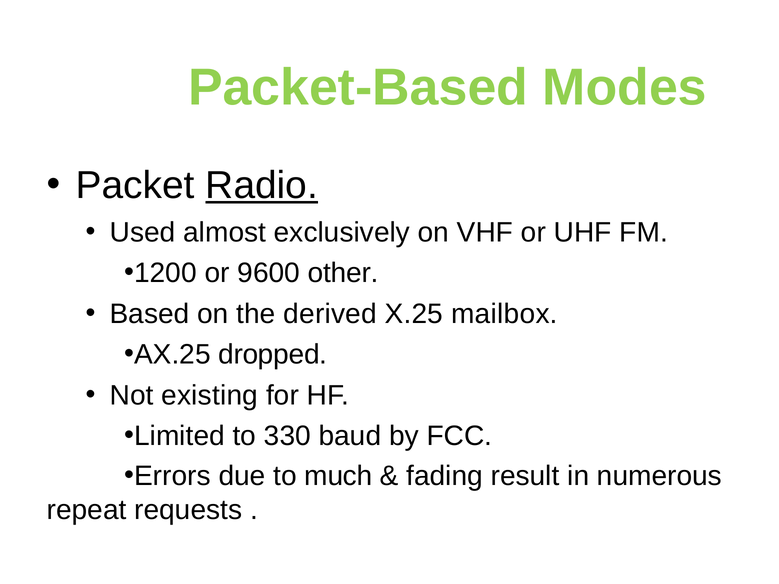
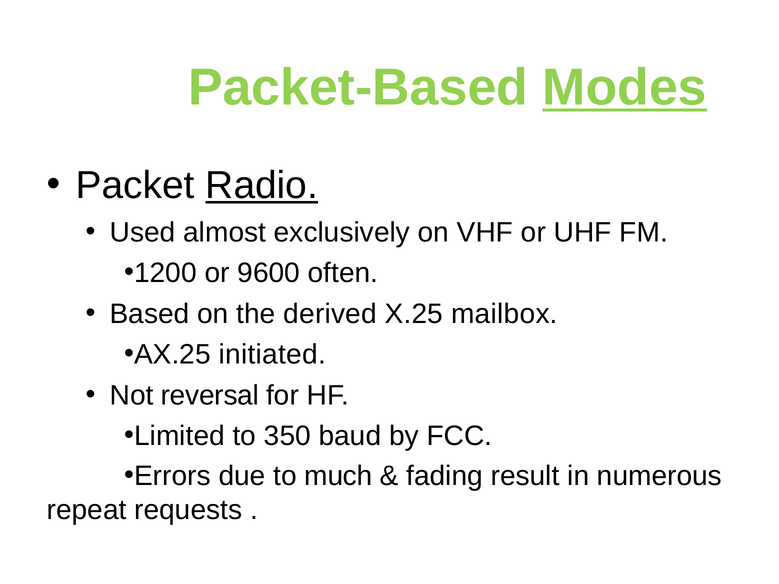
Modes underline: none -> present (625, 88)
other: other -> often (343, 273)
dropped: dropped -> initiated (272, 355)
existing: existing -> reversal (210, 396)
330: 330 -> 350 (287, 436)
